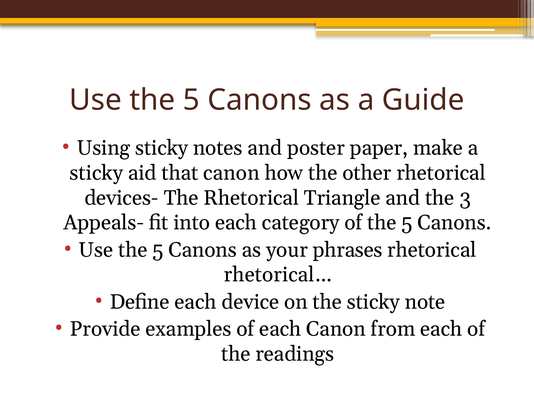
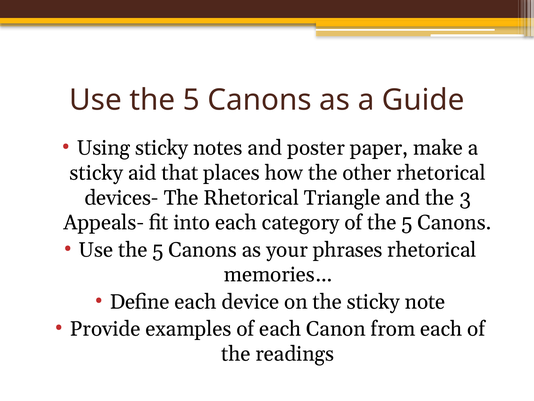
that canon: canon -> places (232, 173)
rhetorical…: rhetorical… -> memories… (278, 274)
